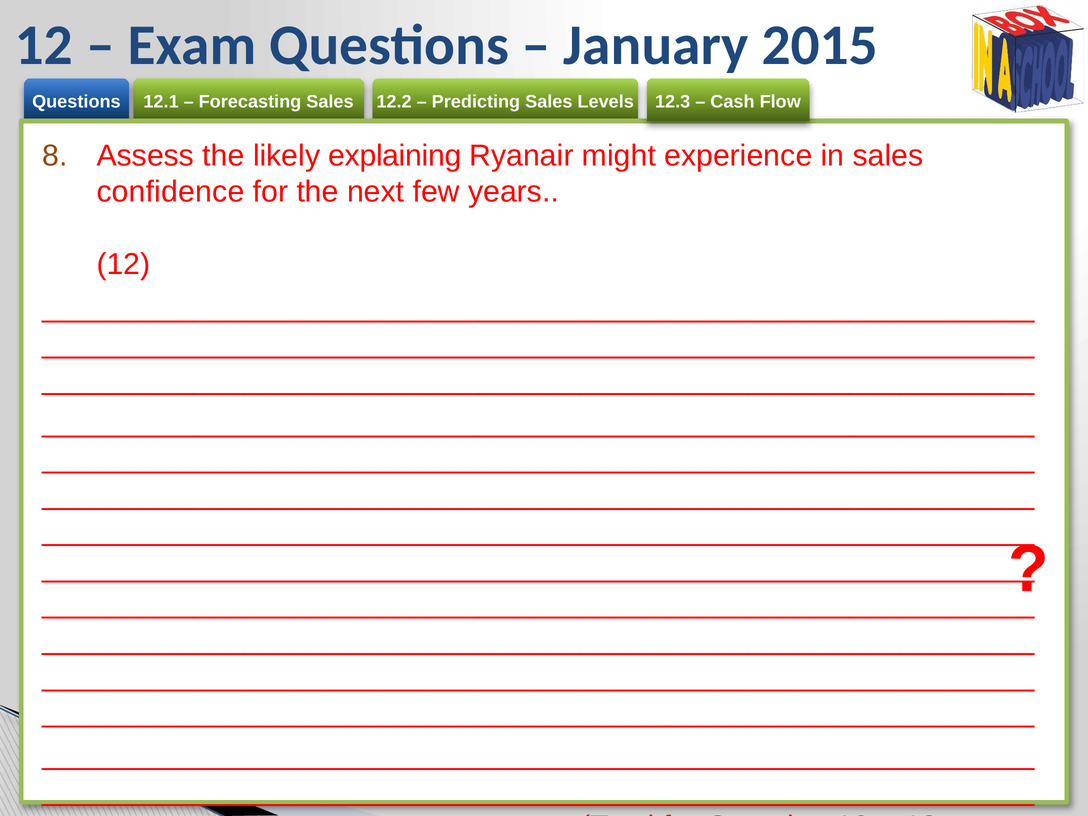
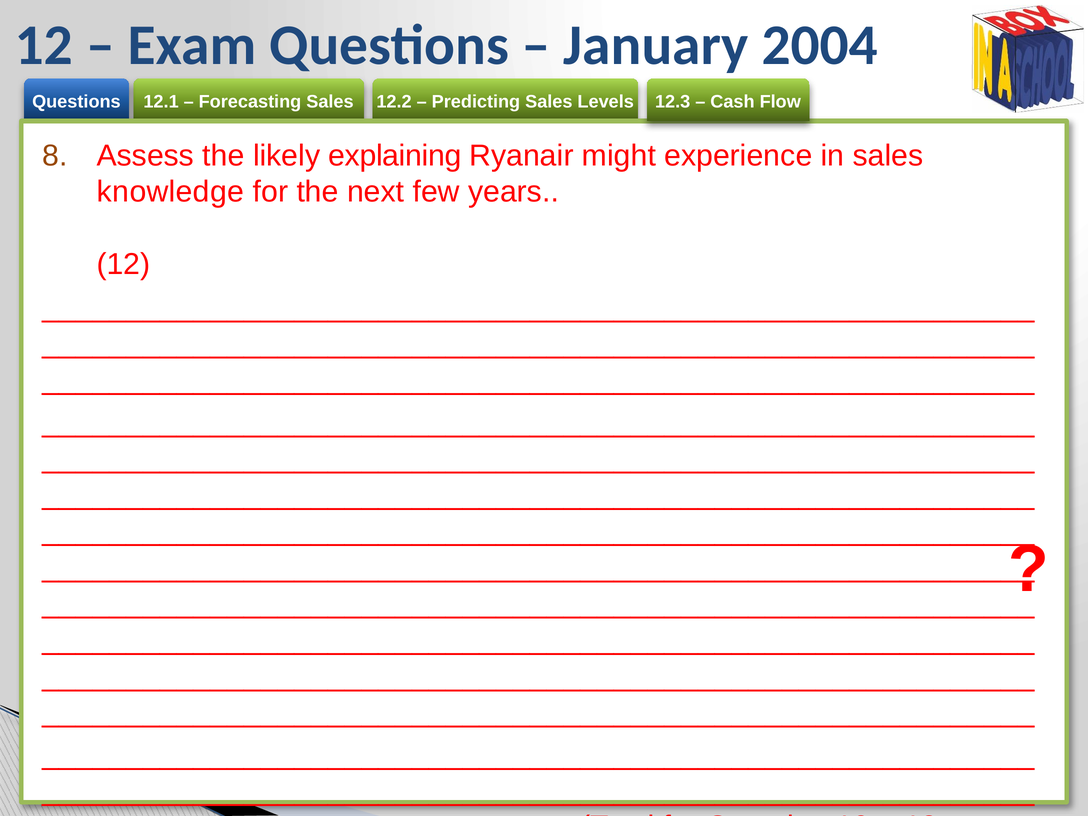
2015: 2015 -> 2004 (820, 45)
confidence: confidence -> knowledge (170, 192)
